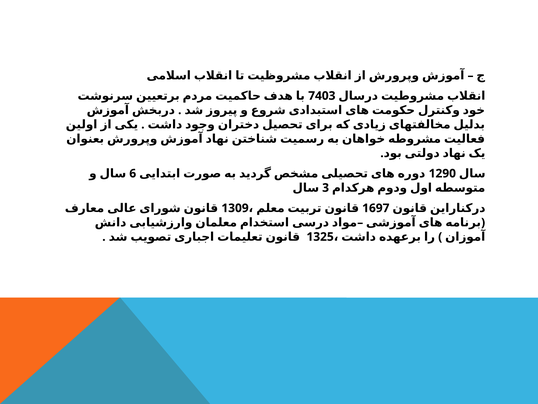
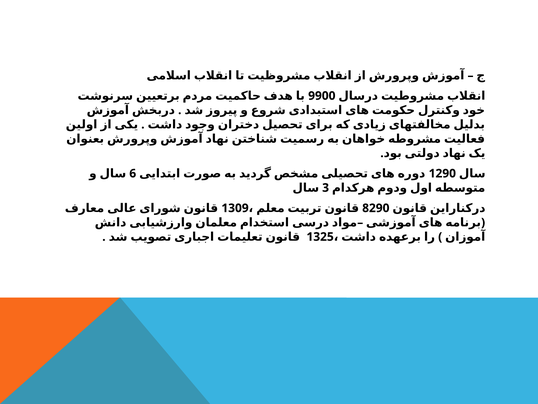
7403: 7403 -> 9900 (322, 96)
1697: 1697 -> 8290 (376, 208)
